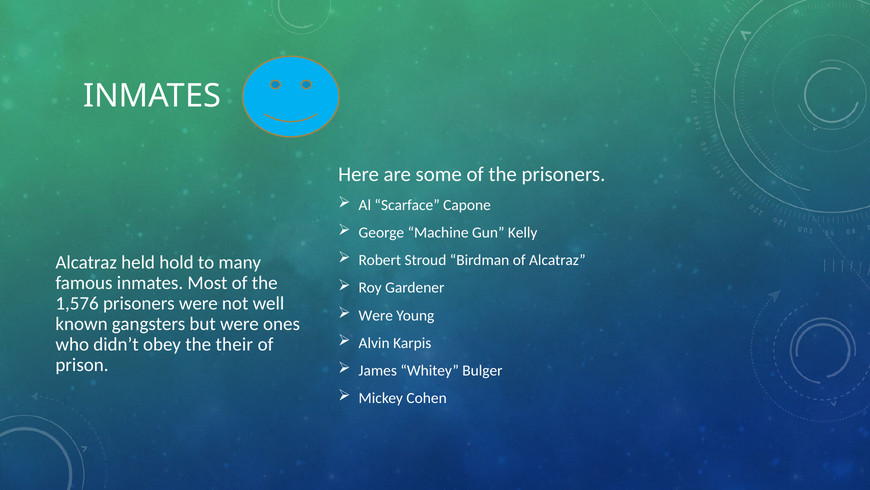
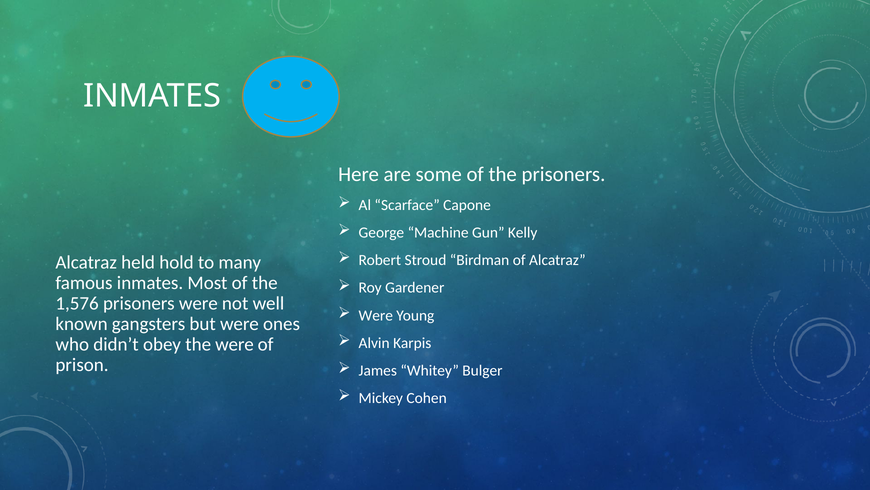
the their: their -> were (234, 344)
